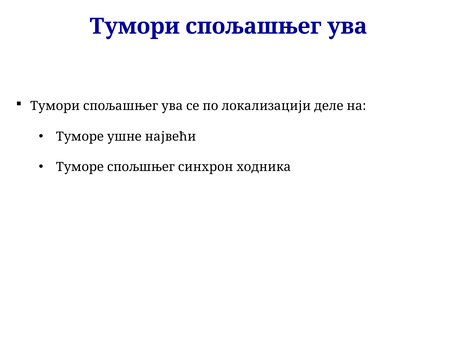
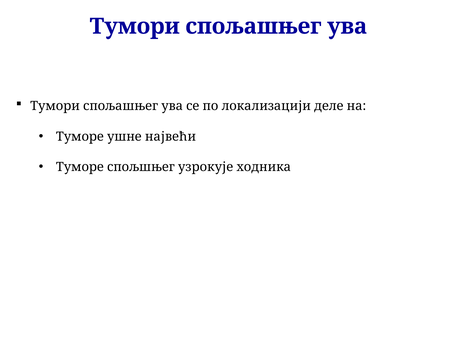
синхрон: синхрон -> узрокује (206, 167)
